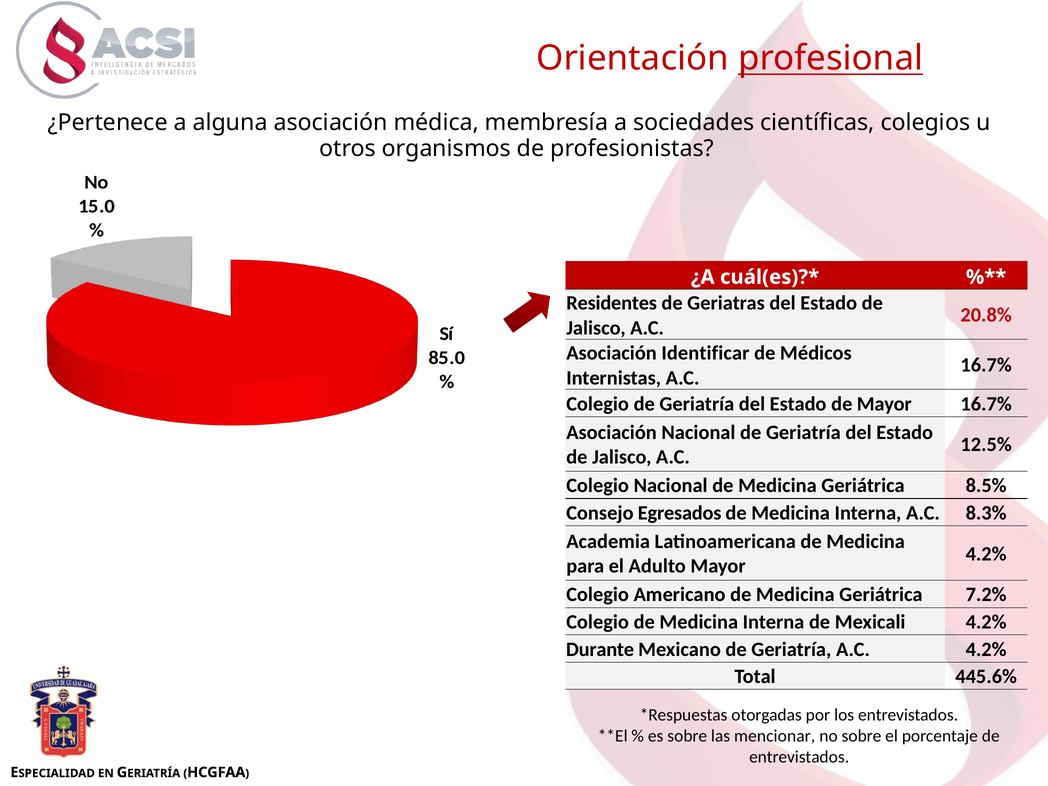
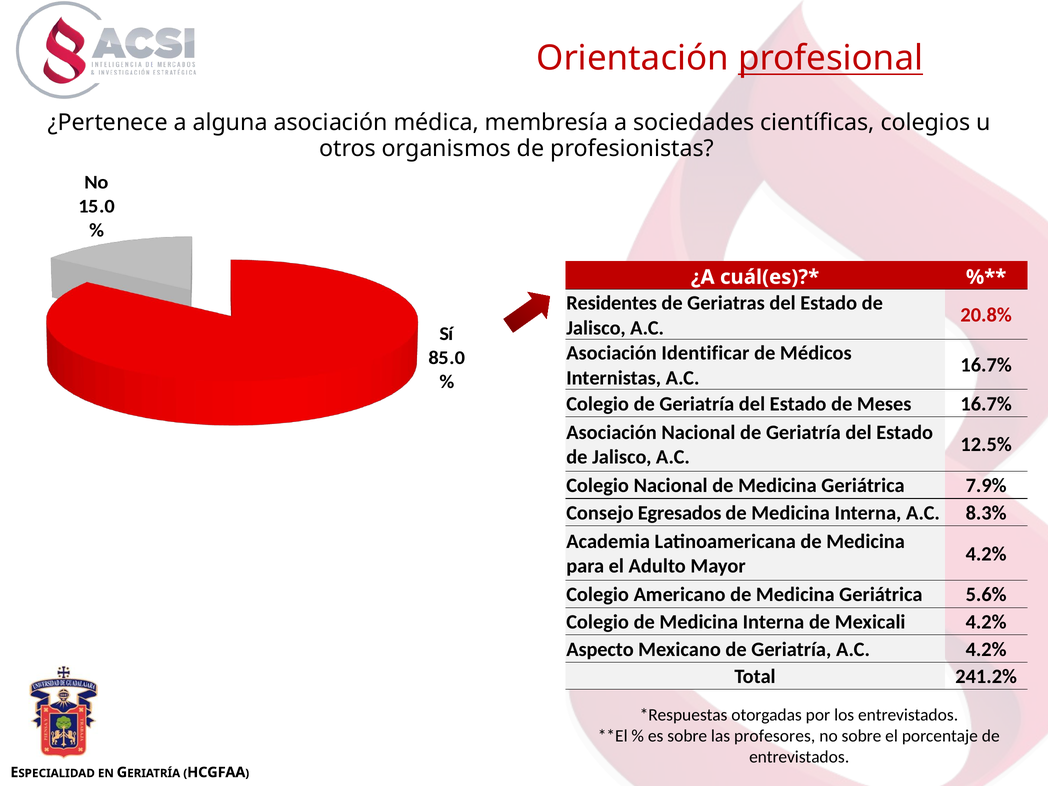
de Mayor: Mayor -> Meses (884, 404)
8.5%: 8.5% -> 7.9% (986, 486)
7.2%: 7.2% -> 5.6% (986, 595)
Durante: Durante -> Aspecto (600, 649)
445.6%: 445.6% -> 241.2% (986, 677)
mencionar: mencionar -> profesores (775, 736)
